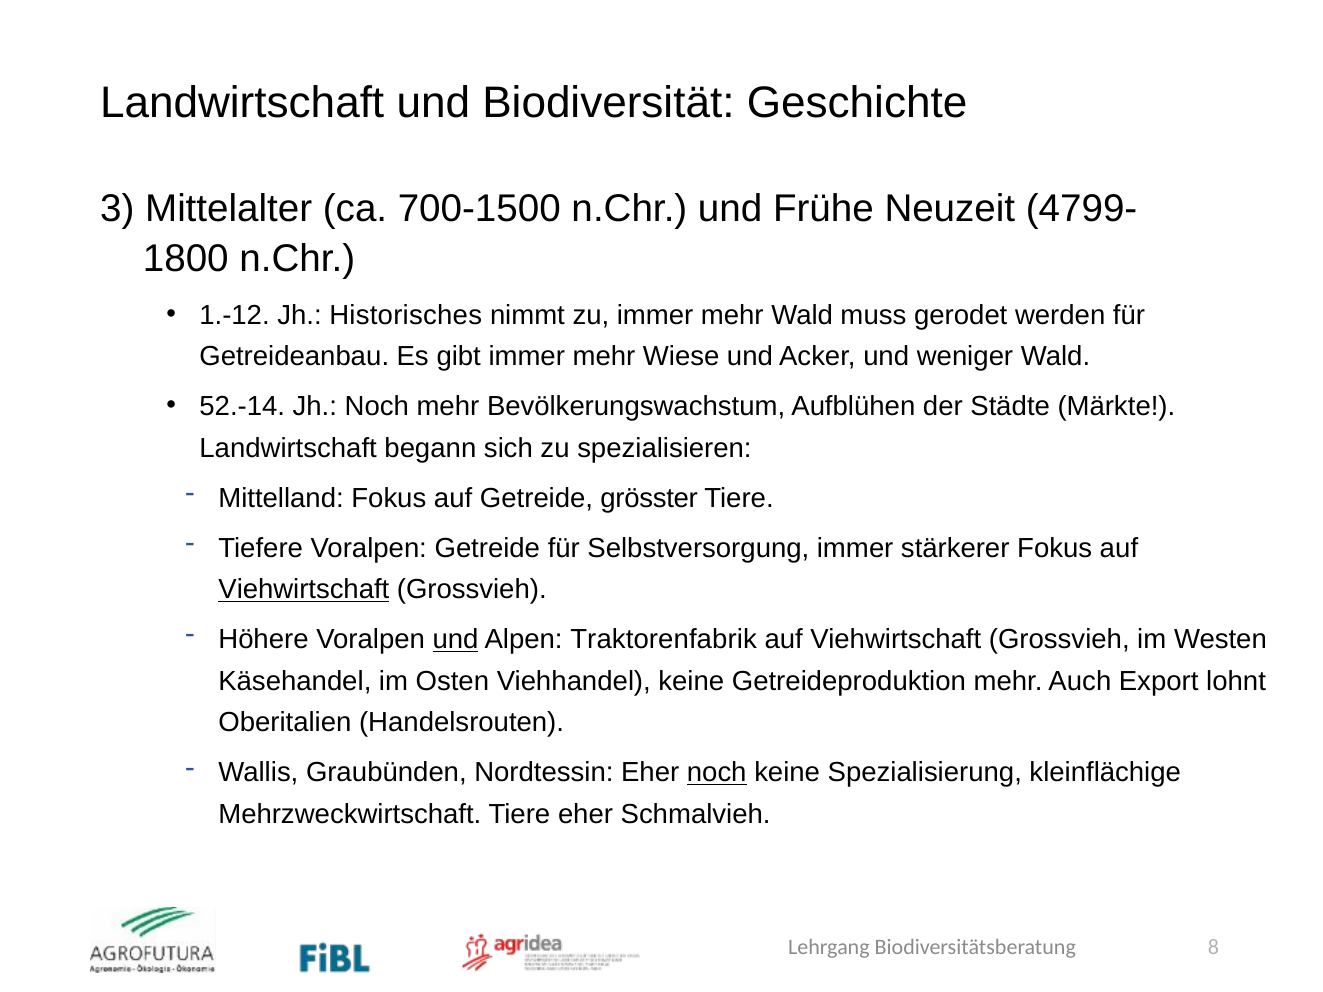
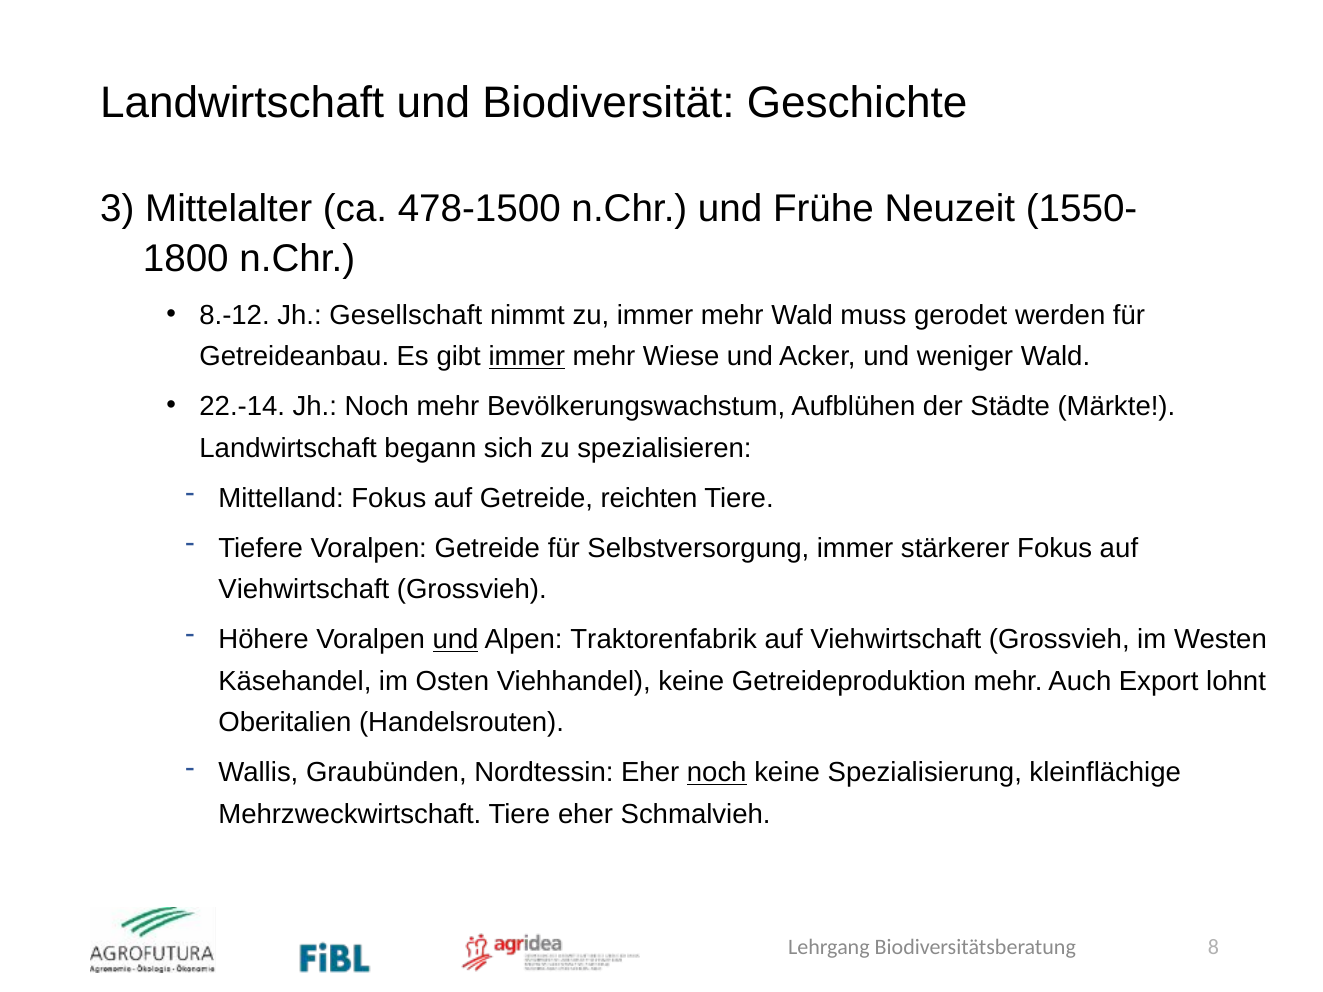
700-1500: 700-1500 -> 478-1500 (479, 209)
4799-: 4799- -> 1550- (1082, 209)
1.-12: 1.-12 -> 8.-12 (235, 315)
Historisches: Historisches -> Gesellschaft (406, 315)
immer underline: none -> present (527, 357)
52.-14: 52.-14 -> 22.-14 (242, 407)
grösster: grösster -> reichten (649, 498)
Viehwirtschaft underline: present -> none (304, 590)
